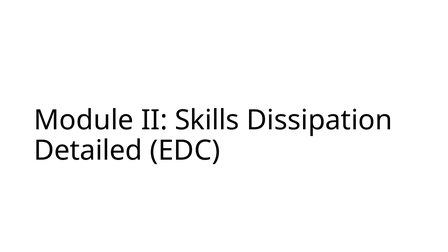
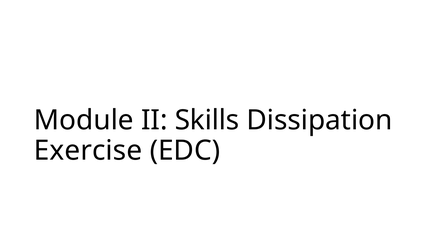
Detailed: Detailed -> Exercise (88, 151)
